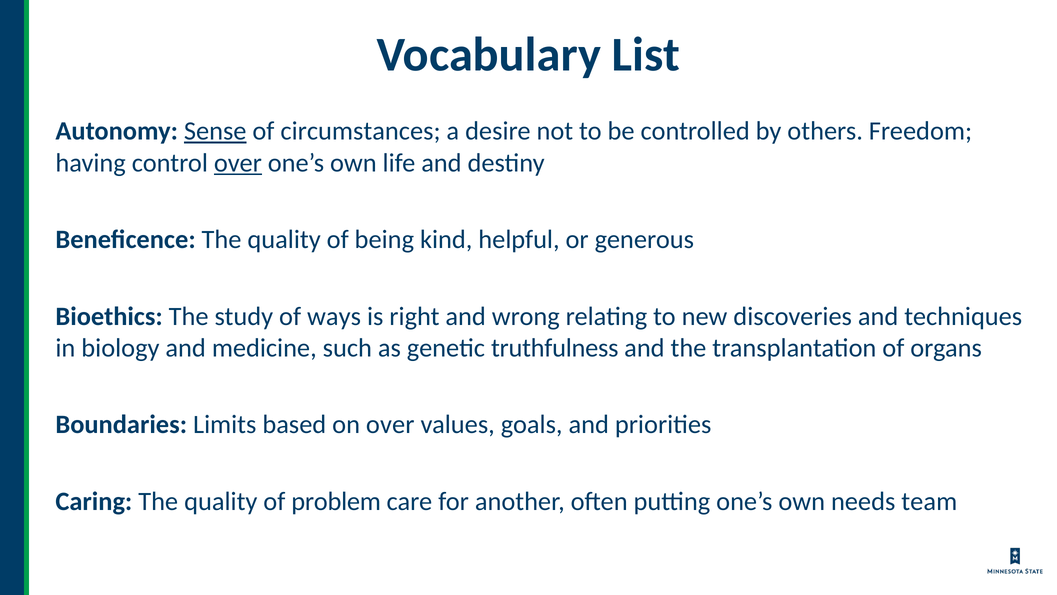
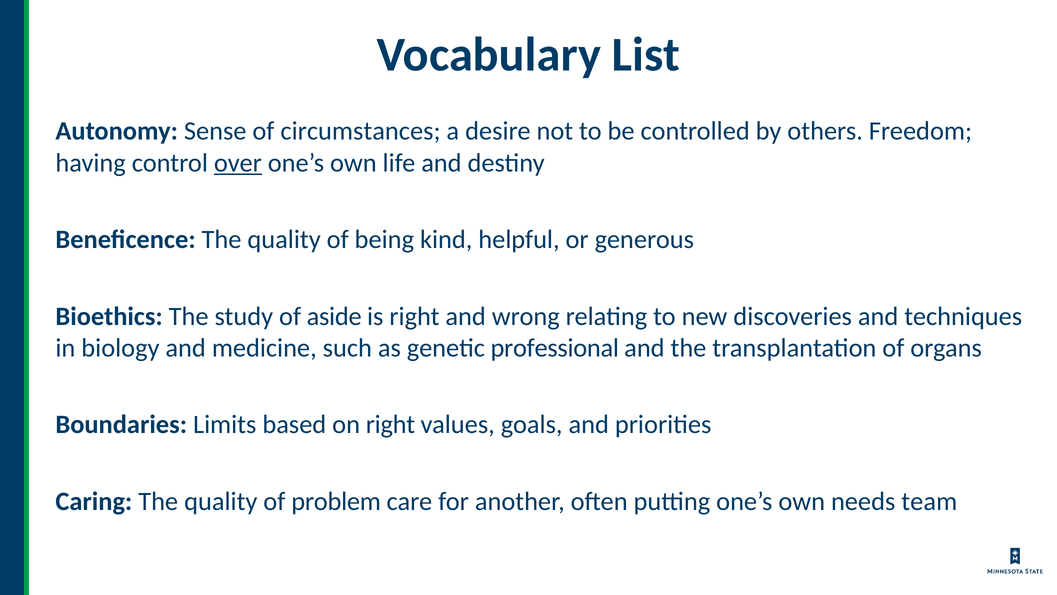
Sense underline: present -> none (215, 131)
ways: ways -> aside (334, 316)
truthfulness: truthfulness -> professional (555, 348)
on over: over -> right (390, 424)
